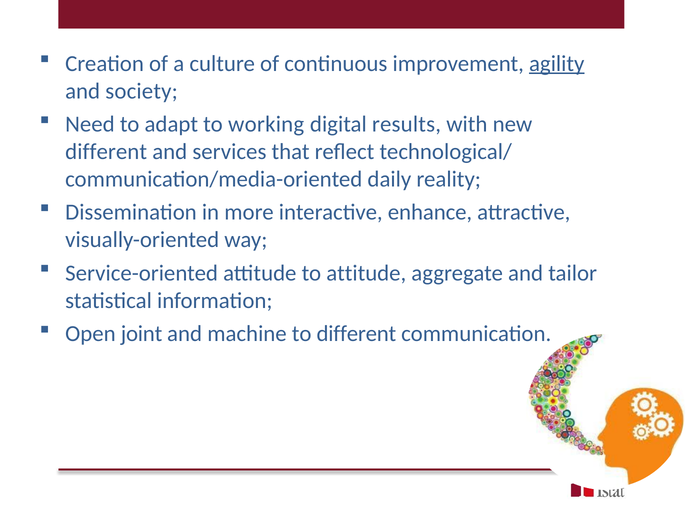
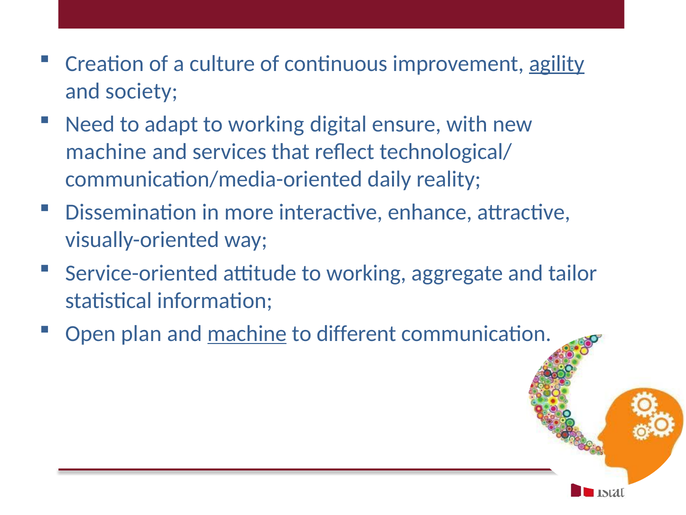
results: results -> ensure (407, 124)
different: different -> machine (106, 152)
attitude to attitude: attitude -> working (366, 273)
joint: joint -> plan (141, 333)
machine underline: none -> present (247, 333)
